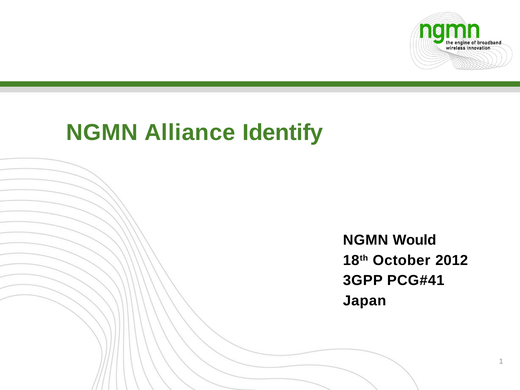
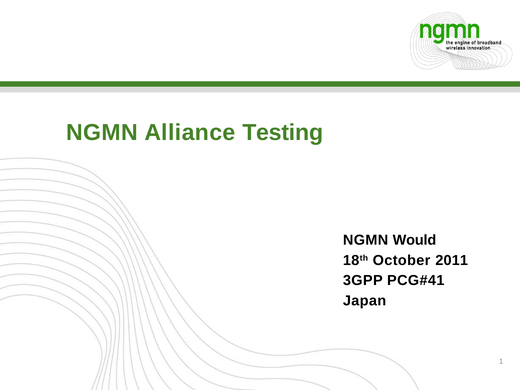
Identify: Identify -> Testing (283, 133)
2012: 2012 -> 2011 (452, 260)
